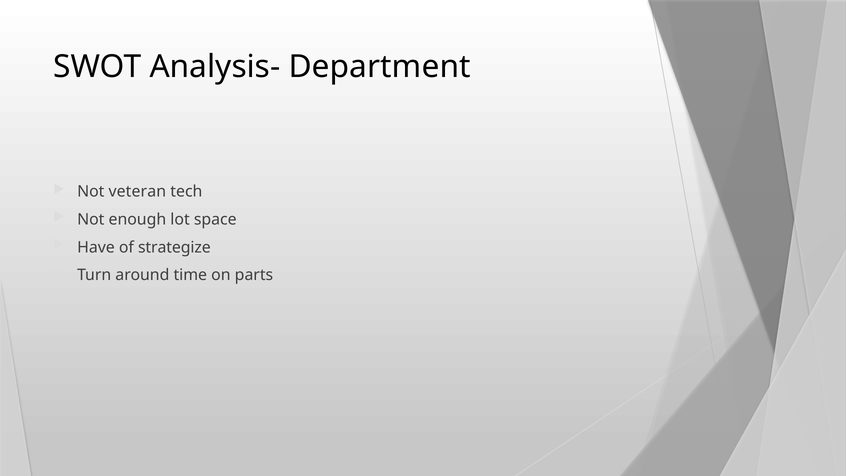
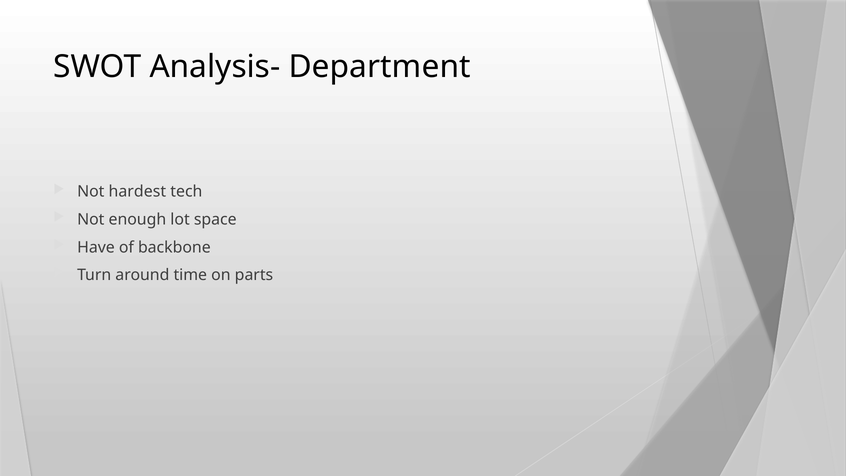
veteran: veteran -> hardest (137, 192)
strategize: strategize -> backbone (174, 247)
